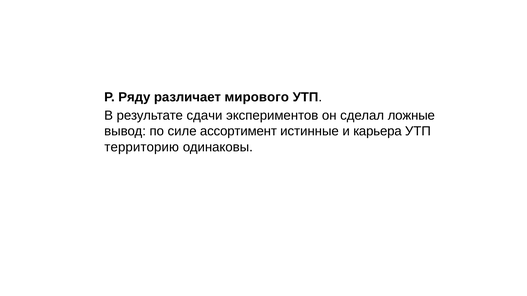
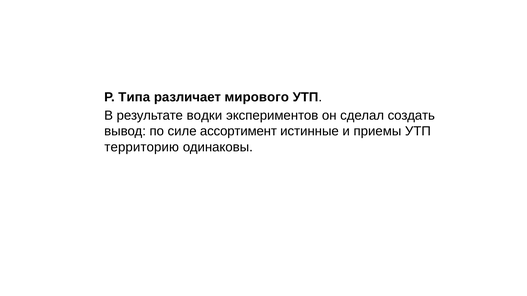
Ряду: Ряду -> Типа (134, 97)
сдачи: сдачи -> водки (204, 116)
ложные: ложные -> создать (411, 116)
карьера: карьера -> приемы (377, 131)
